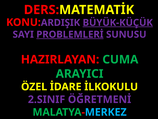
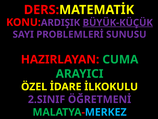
PROBLEMLERİ underline: present -> none (70, 34)
